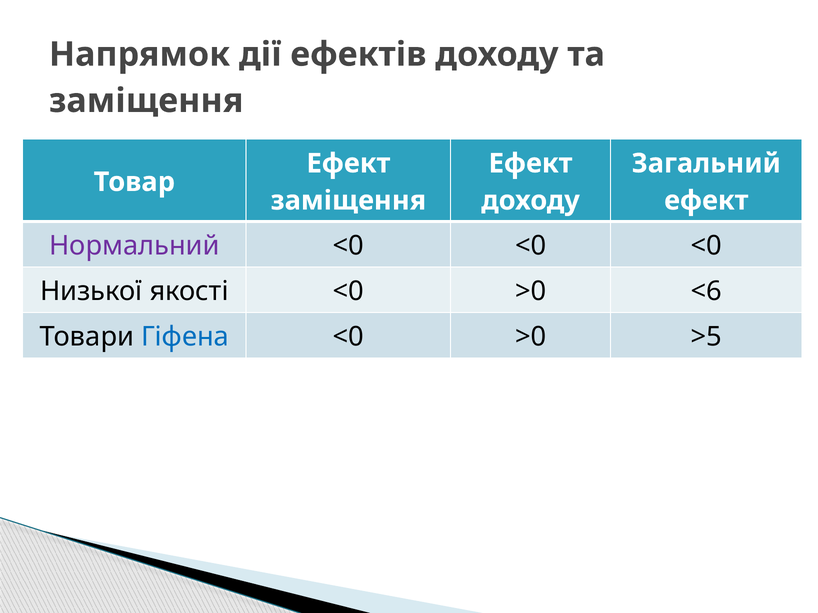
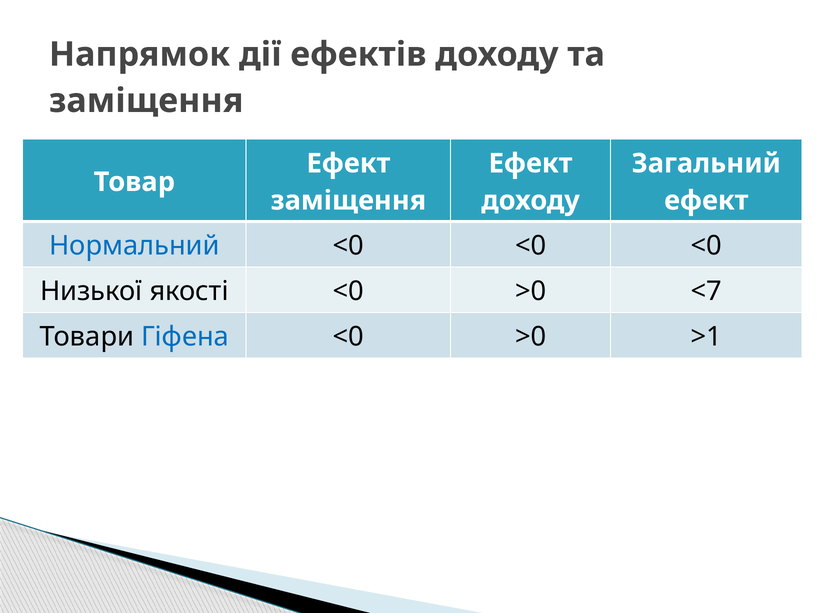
Нормальний colour: purple -> blue (134, 246)
<6: <6 -> <7 (706, 292)
>5: >5 -> >1 (706, 337)
